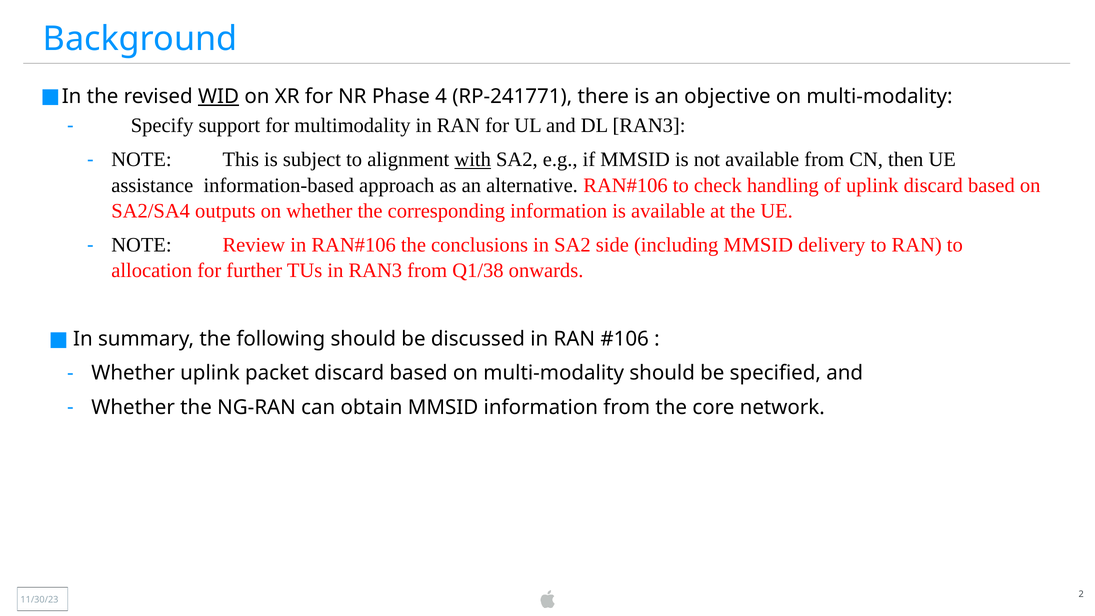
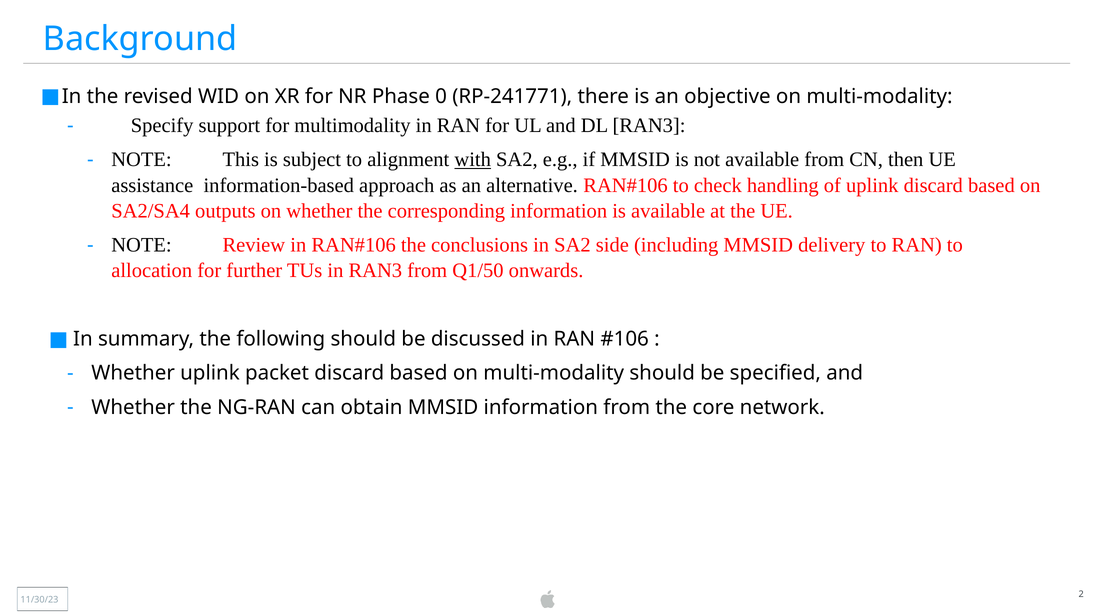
WID underline: present -> none (219, 96)
4: 4 -> 0 (441, 96)
Q1/38: Q1/38 -> Q1/50 (478, 271)
